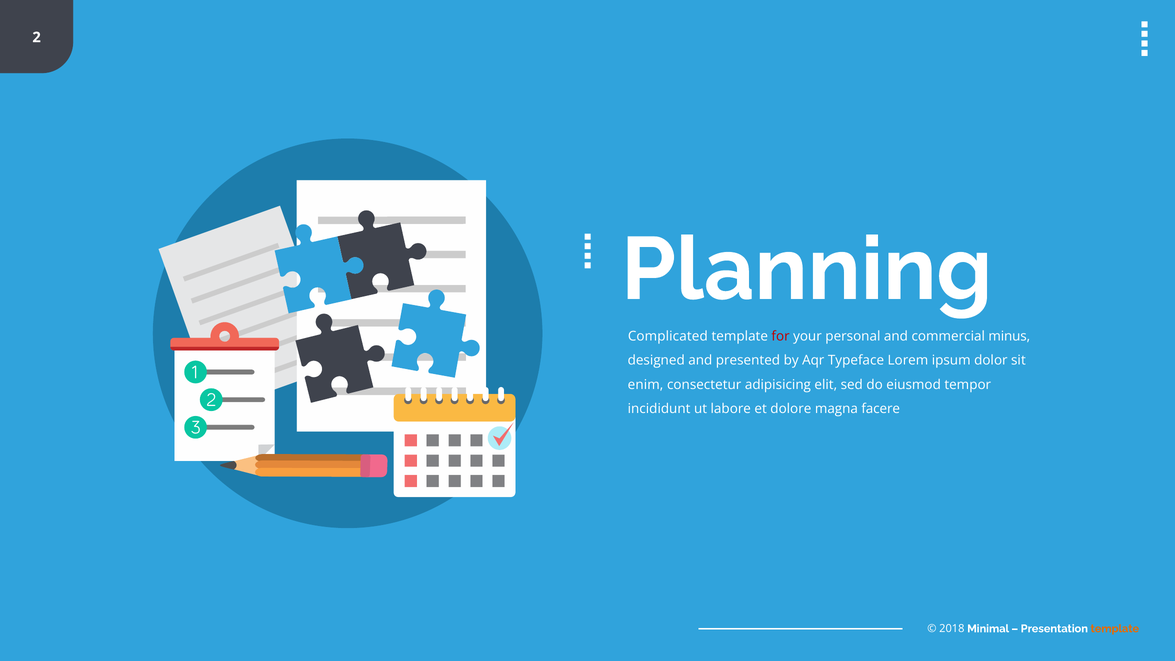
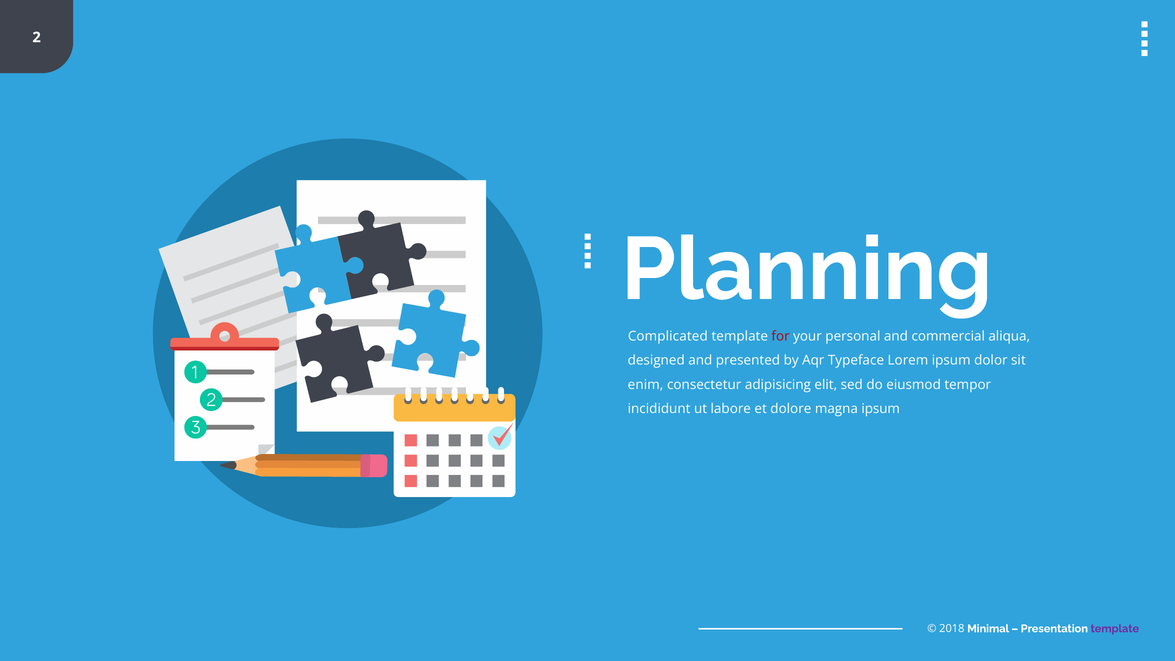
minus: minus -> aliqua (1009, 336)
magna facere: facere -> ipsum (881, 409)
template colour: orange -> purple (1115, 629)
